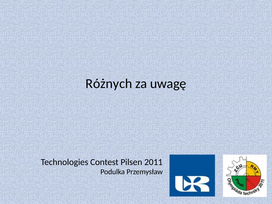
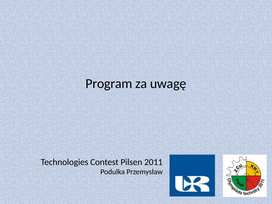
Różnych: Różnych -> Program (109, 84)
